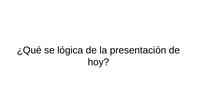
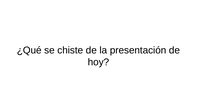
lógica: lógica -> chiste (70, 50)
